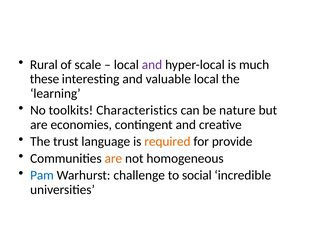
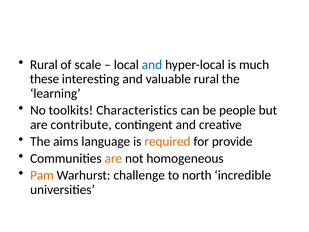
and colour: purple -> blue (152, 65)
valuable local: local -> rural (206, 79)
nature: nature -> people (237, 110)
economies: economies -> contribute (81, 125)
trust: trust -> aims (66, 141)
Pam colour: blue -> orange (42, 175)
social: social -> north (197, 175)
